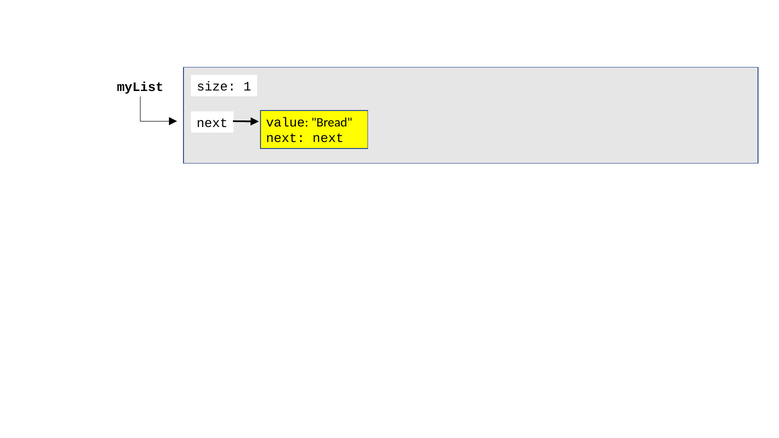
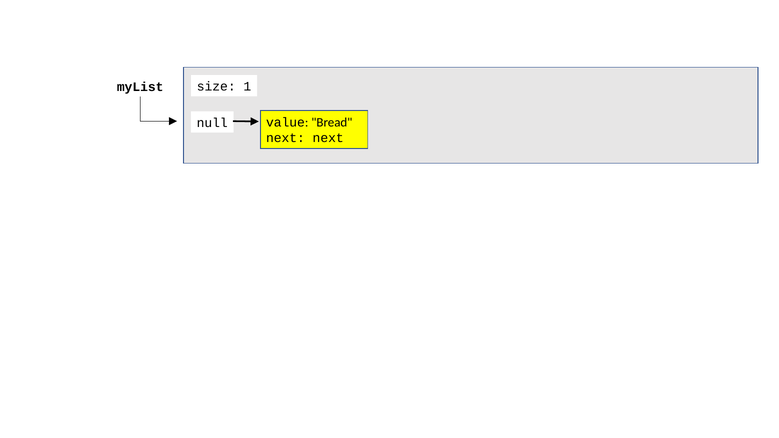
next: next -> null (212, 123)
